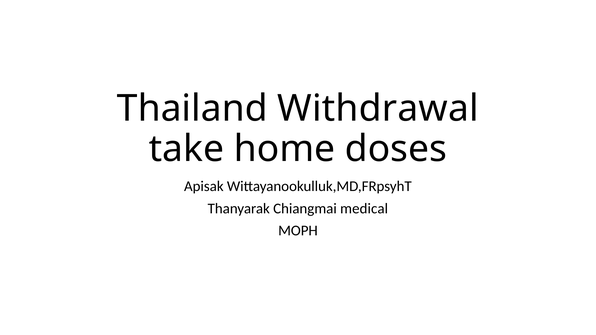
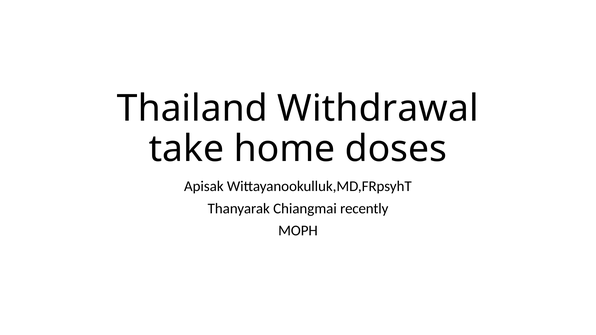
medical: medical -> recently (364, 209)
